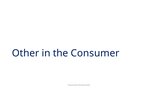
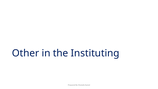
Consumer: Consumer -> Instituting (95, 53)
